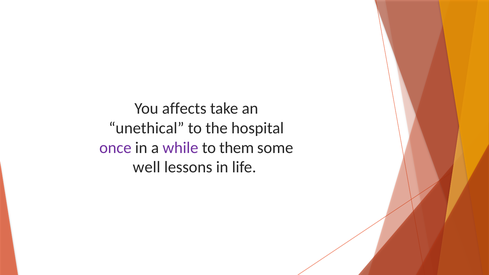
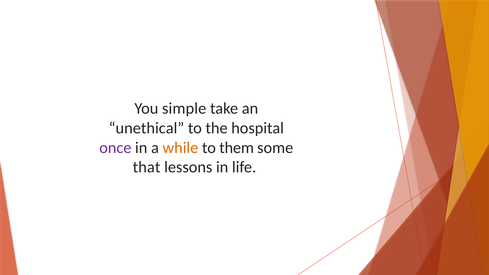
affects: affects -> simple (184, 109)
while colour: purple -> orange (180, 148)
well: well -> that (147, 167)
